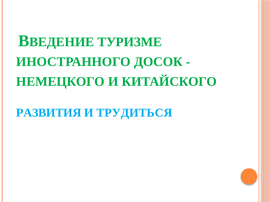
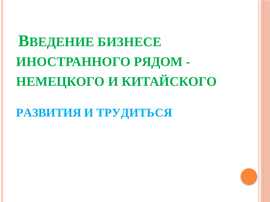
ТУРИЗМЕ: ТУРИЗМЕ -> БИЗНЕСЕ (130, 42)
ДОСОК: ДОСОК -> РЯДОМ (158, 62)
